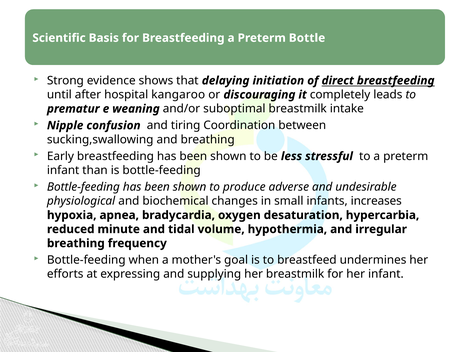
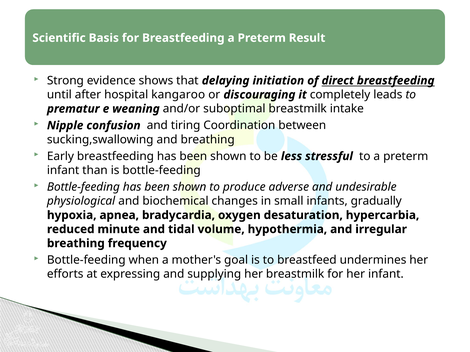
Bottle: Bottle -> Result (307, 38)
increases: increases -> gradually (376, 201)
